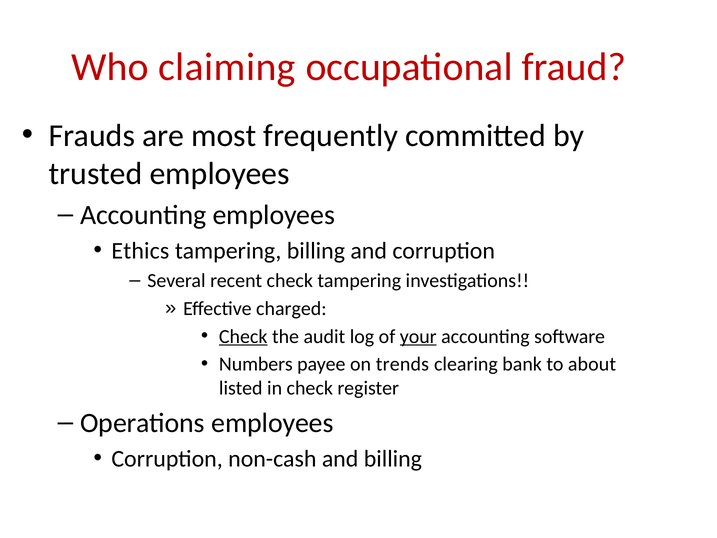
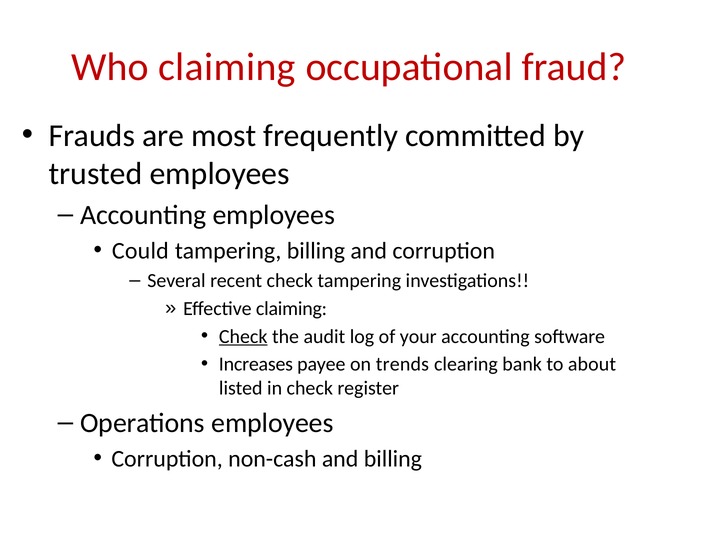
Ethics: Ethics -> Could (140, 251)
Effective charged: charged -> claiming (291, 308)
your underline: present -> none (418, 336)
Numbers: Numbers -> Increases (256, 364)
